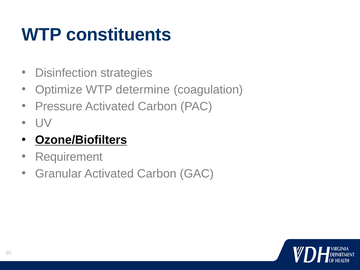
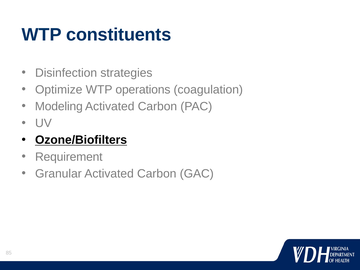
determine: determine -> operations (143, 90)
Pressure: Pressure -> Modeling (59, 106)
